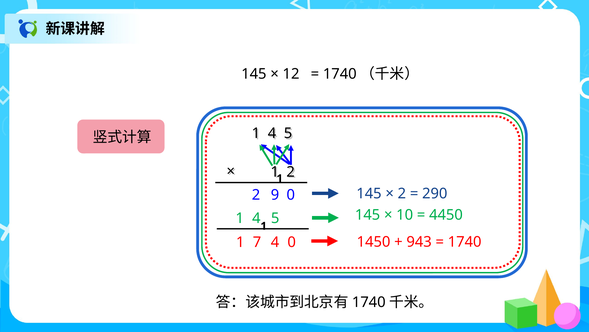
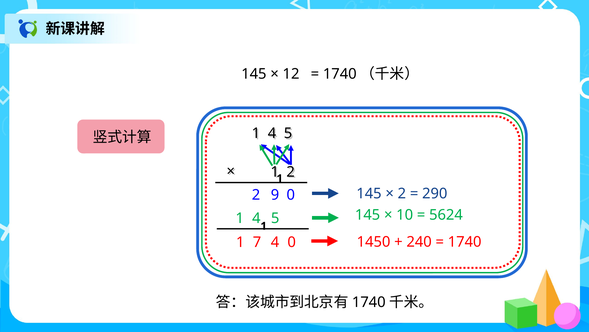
4450: 4450 -> 5624 (446, 215)
943: 943 -> 240 (419, 241)
